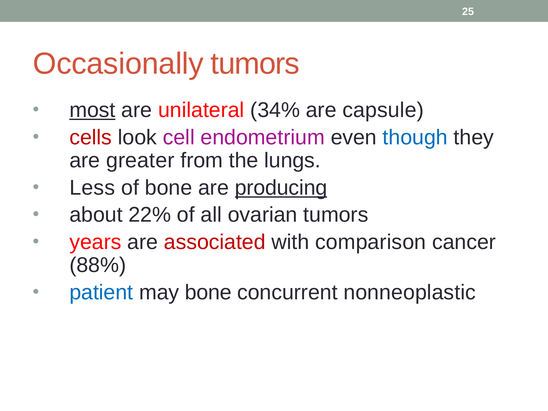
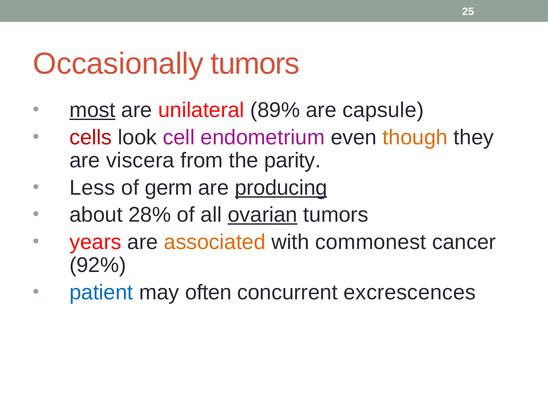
34%: 34% -> 89% (275, 110)
though colour: blue -> orange (415, 137)
greater: greater -> viscera (140, 160)
lungs: lungs -> parity (293, 160)
of bone: bone -> germ (169, 188)
22%: 22% -> 28% (150, 215)
ovarian underline: none -> present (263, 215)
associated colour: red -> orange (215, 242)
comparison: comparison -> commonest (371, 242)
88%: 88% -> 92% (98, 265)
may bone: bone -> often (208, 293)
nonneoplastic: nonneoplastic -> excrescences (410, 293)
